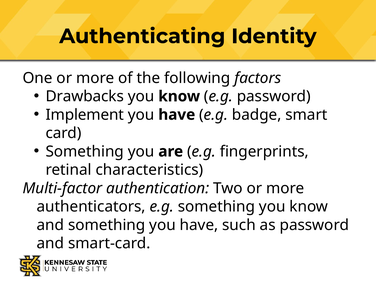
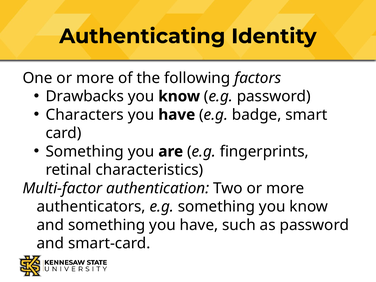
Implement: Implement -> Characters (85, 115)
